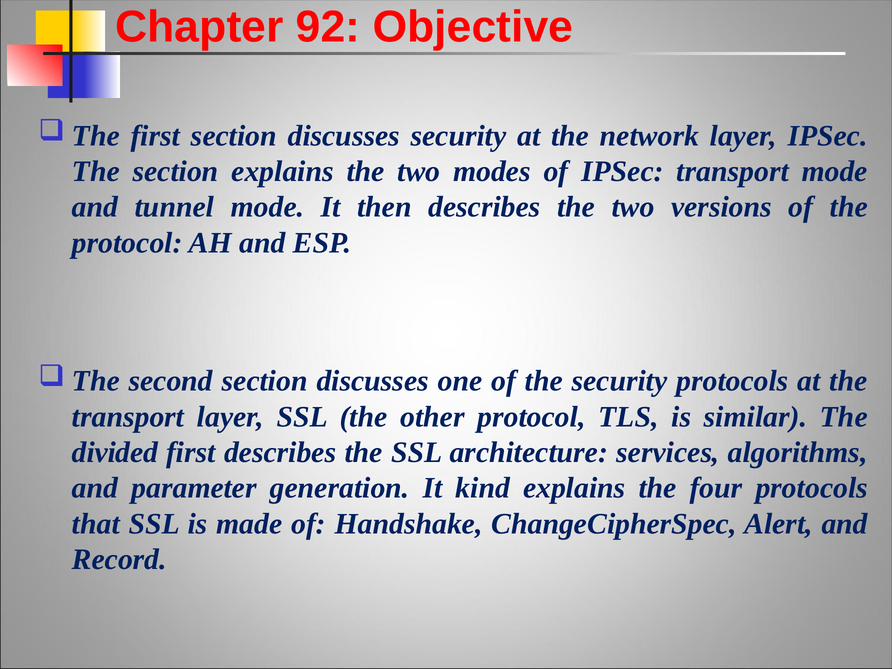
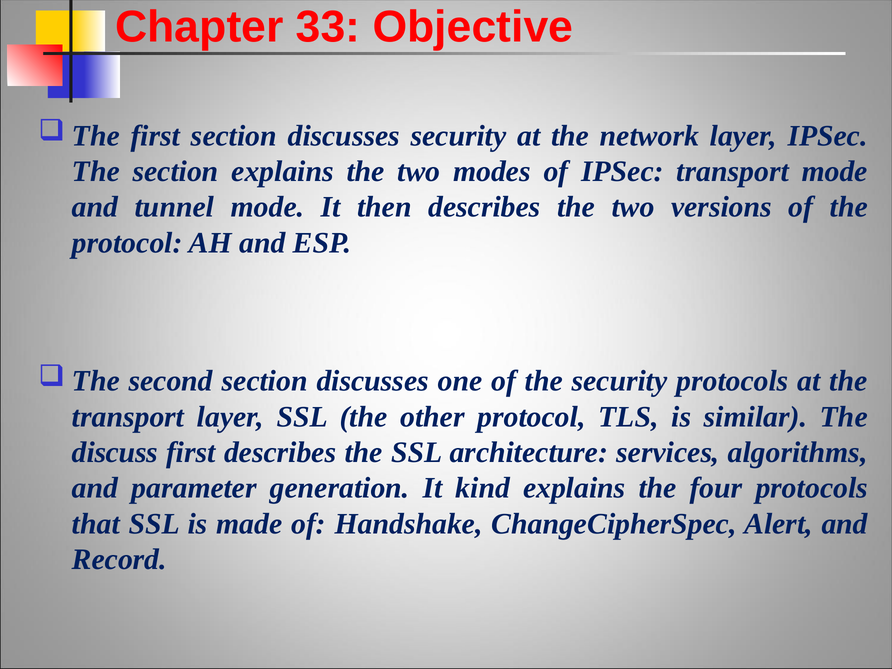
92: 92 -> 33 (328, 27)
divided: divided -> discuss (115, 452)
